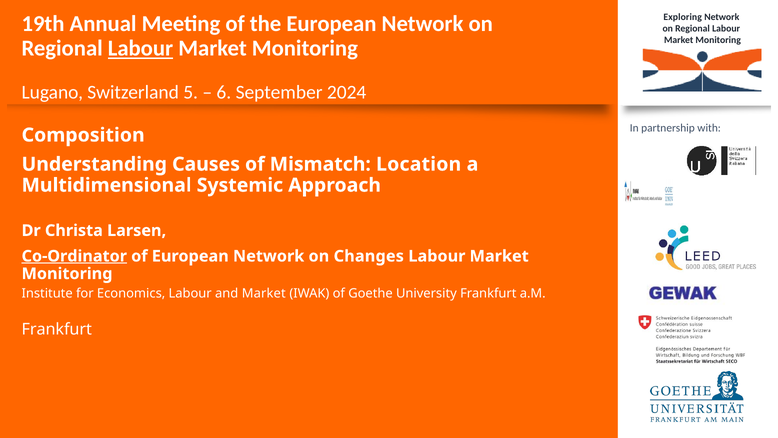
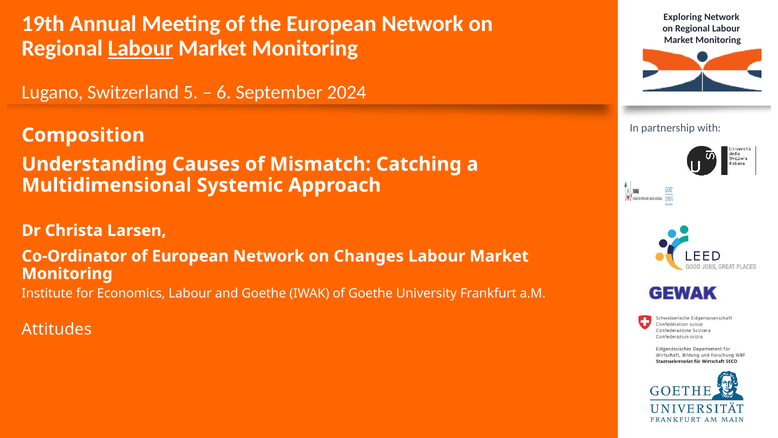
Location: Location -> Catching (419, 164)
Co-Ordinator underline: present -> none (74, 256)
and Market: Market -> Goethe (264, 293)
Frankfurt: Frankfurt -> Attitudes (57, 329)
